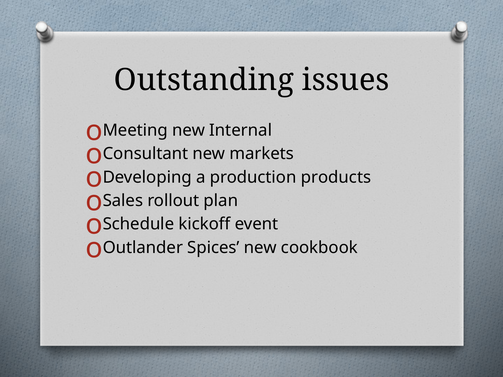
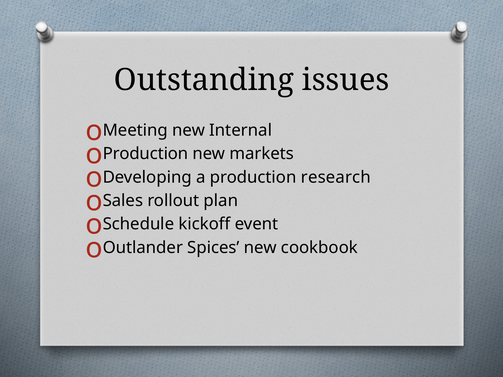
Consultant: Consultant -> Production (145, 154)
products: products -> research (336, 177)
